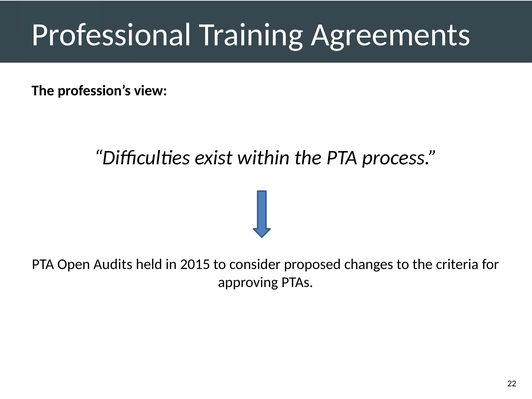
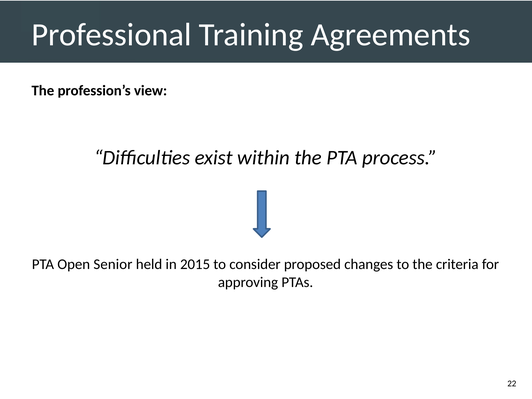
Audits: Audits -> Senior (113, 264)
